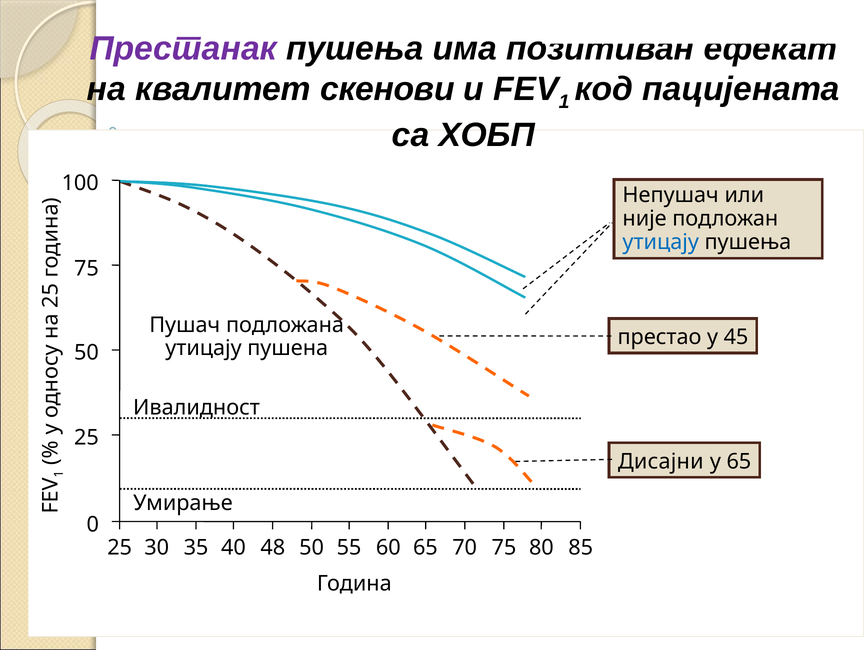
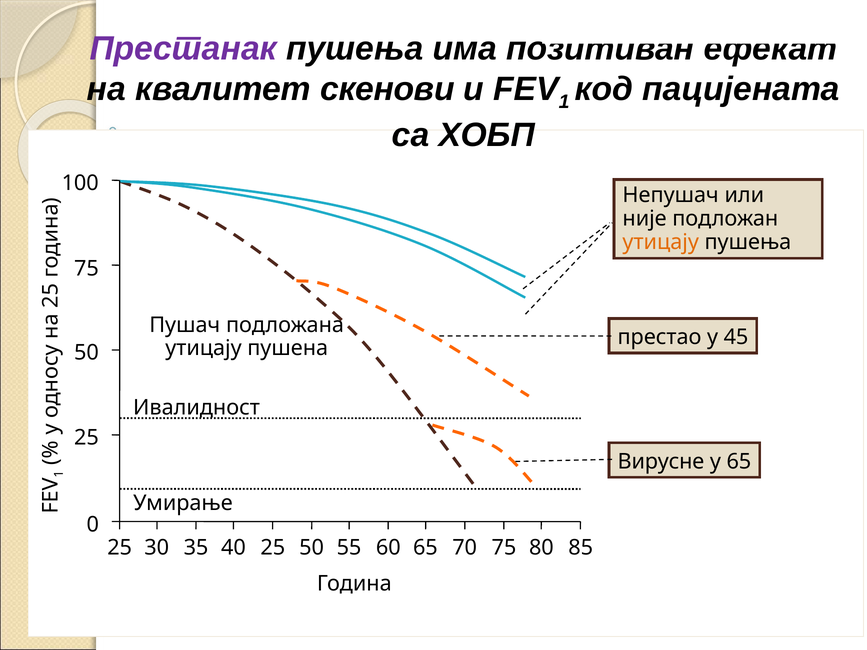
утицају colour: blue -> orange (661, 242)
Дисајни: Дисајни -> Вирусне (661, 462)
40 48: 48 -> 25 (273, 548)
